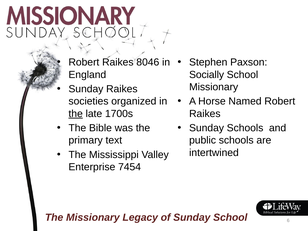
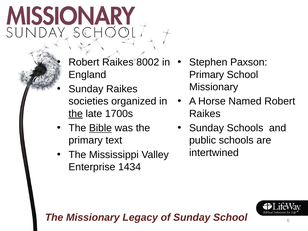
8046: 8046 -> 8002 (148, 62)
Socially: Socially -> Primary (207, 75)
Bible underline: none -> present (100, 128)
7454: 7454 -> 1434 (130, 167)
